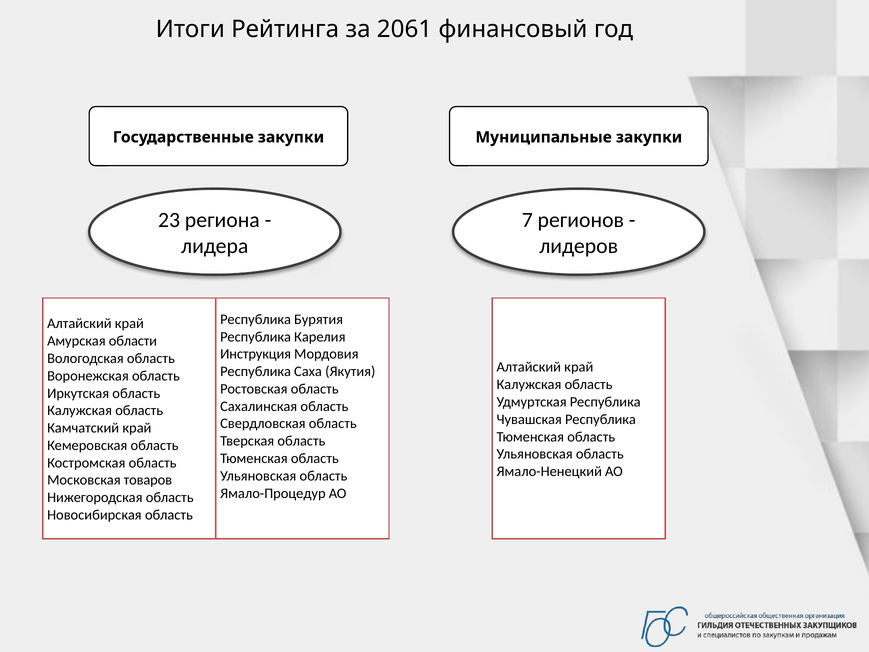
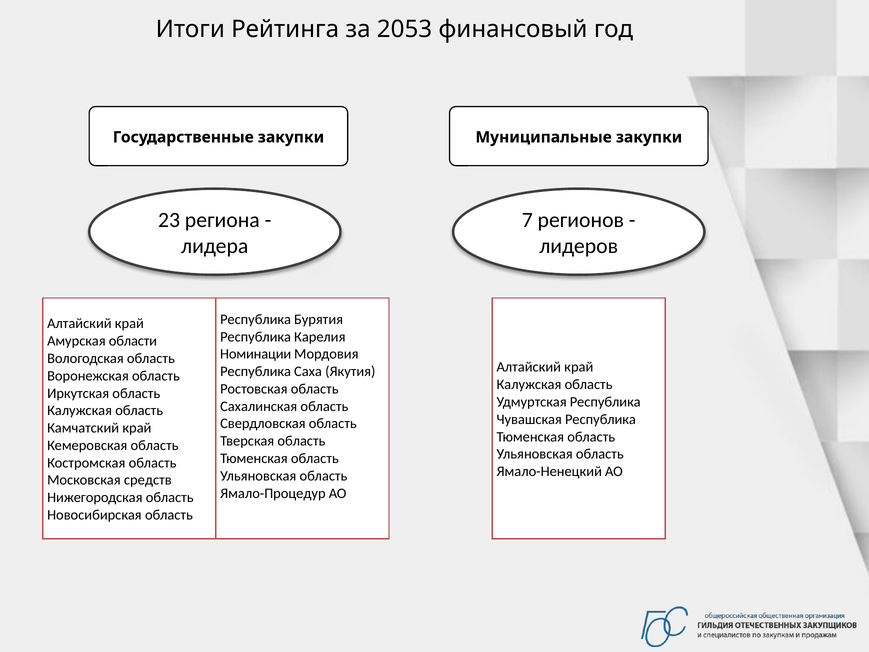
2061: 2061 -> 2053 (405, 29)
Инструкция: Инструкция -> Номинации (256, 354)
товаров: товаров -> средств (148, 480)
